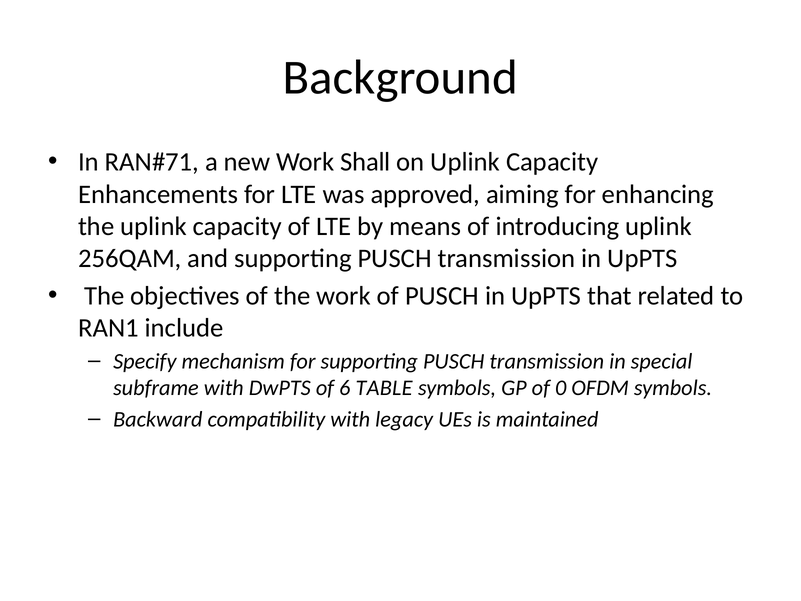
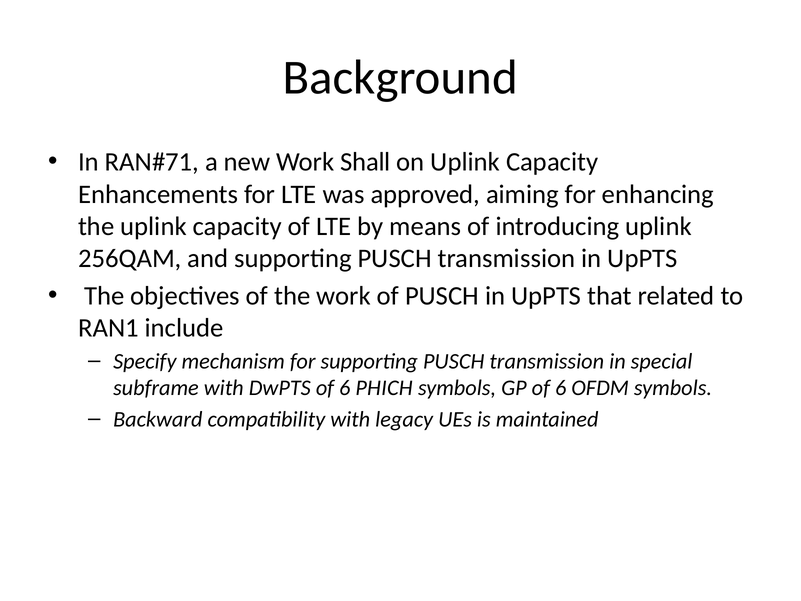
TABLE: TABLE -> PHICH (384, 388)
GP of 0: 0 -> 6 (561, 388)
